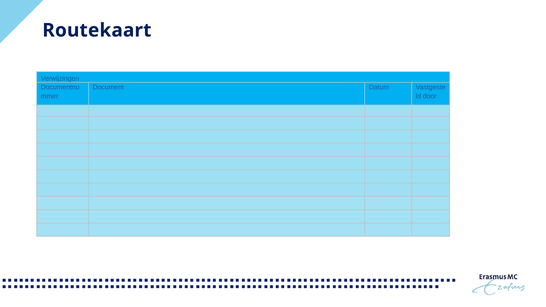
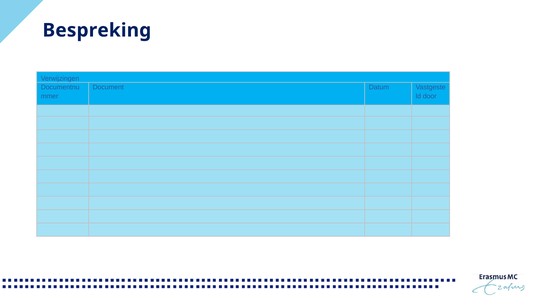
Routekaart: Routekaart -> Bespreking (97, 30)
